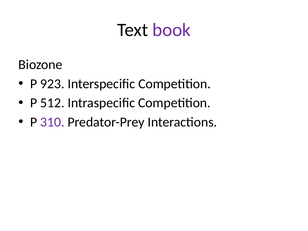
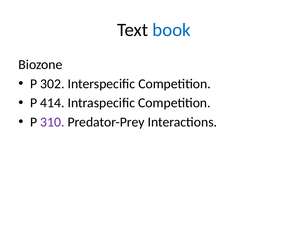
book colour: purple -> blue (172, 30)
923: 923 -> 302 (52, 84)
512: 512 -> 414 (52, 103)
